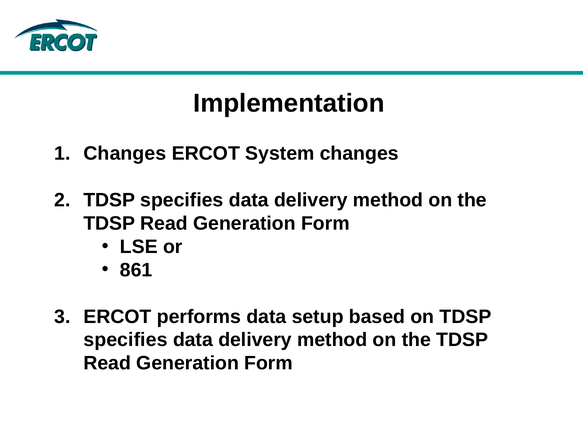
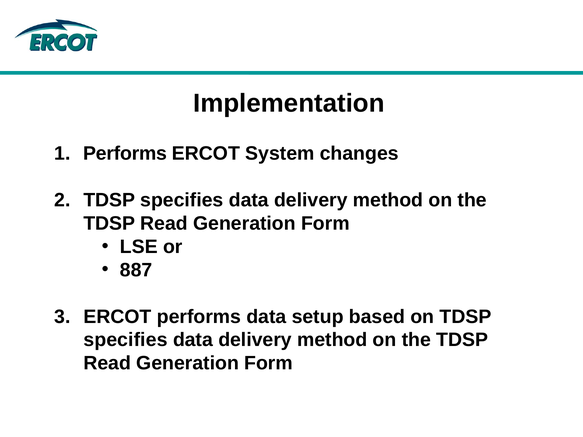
Changes: Changes -> Performs (125, 154)
861: 861 -> 887 (136, 270)
